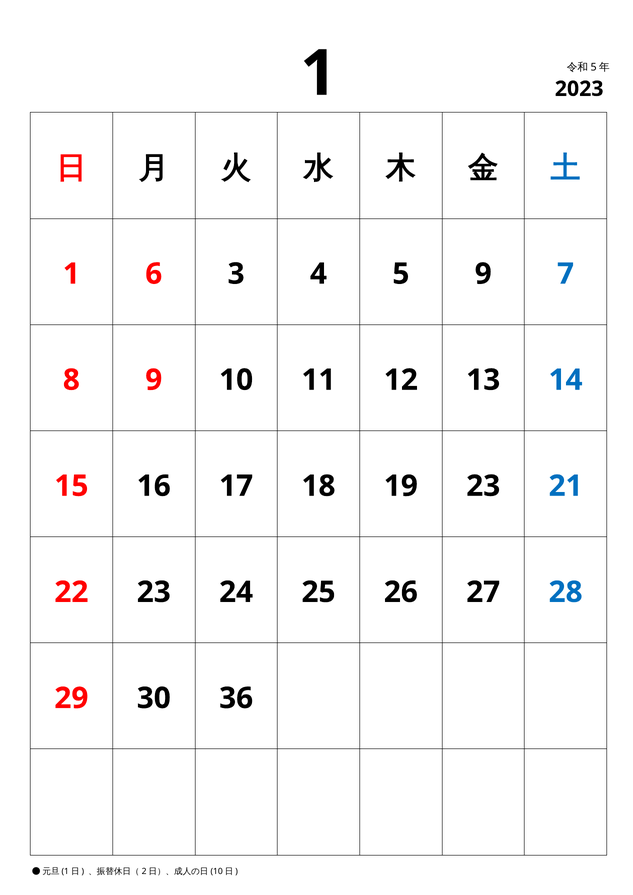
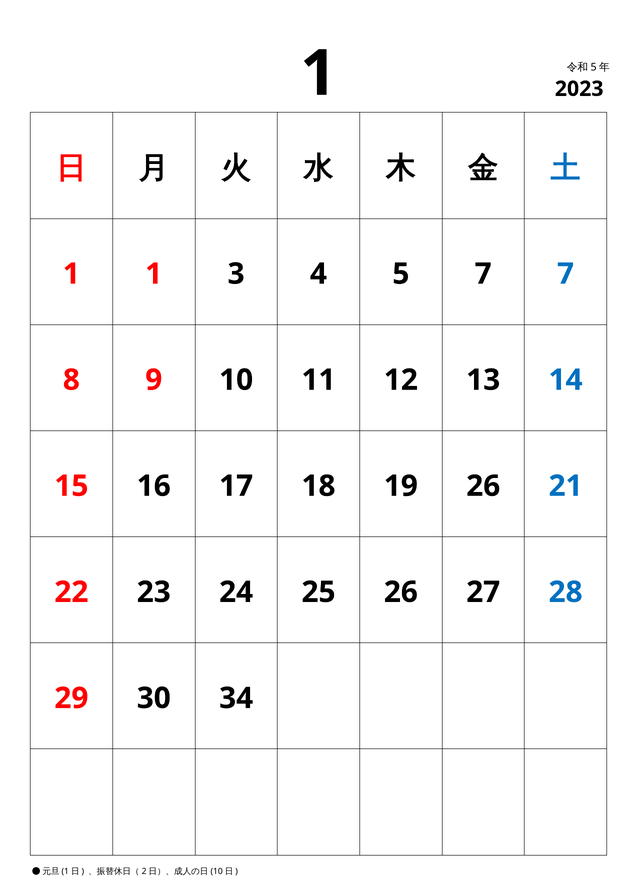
1 6: 6 -> 1 (154, 274)
5 9: 9 -> 7 (483, 274)
19 23: 23 -> 26 (483, 486)
36: 36 -> 34 (236, 698)
